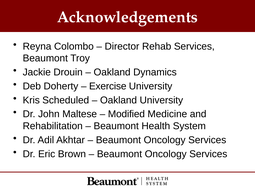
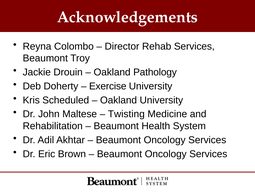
Dynamics: Dynamics -> Pathology (155, 72)
Modified: Modified -> Twisting (126, 114)
